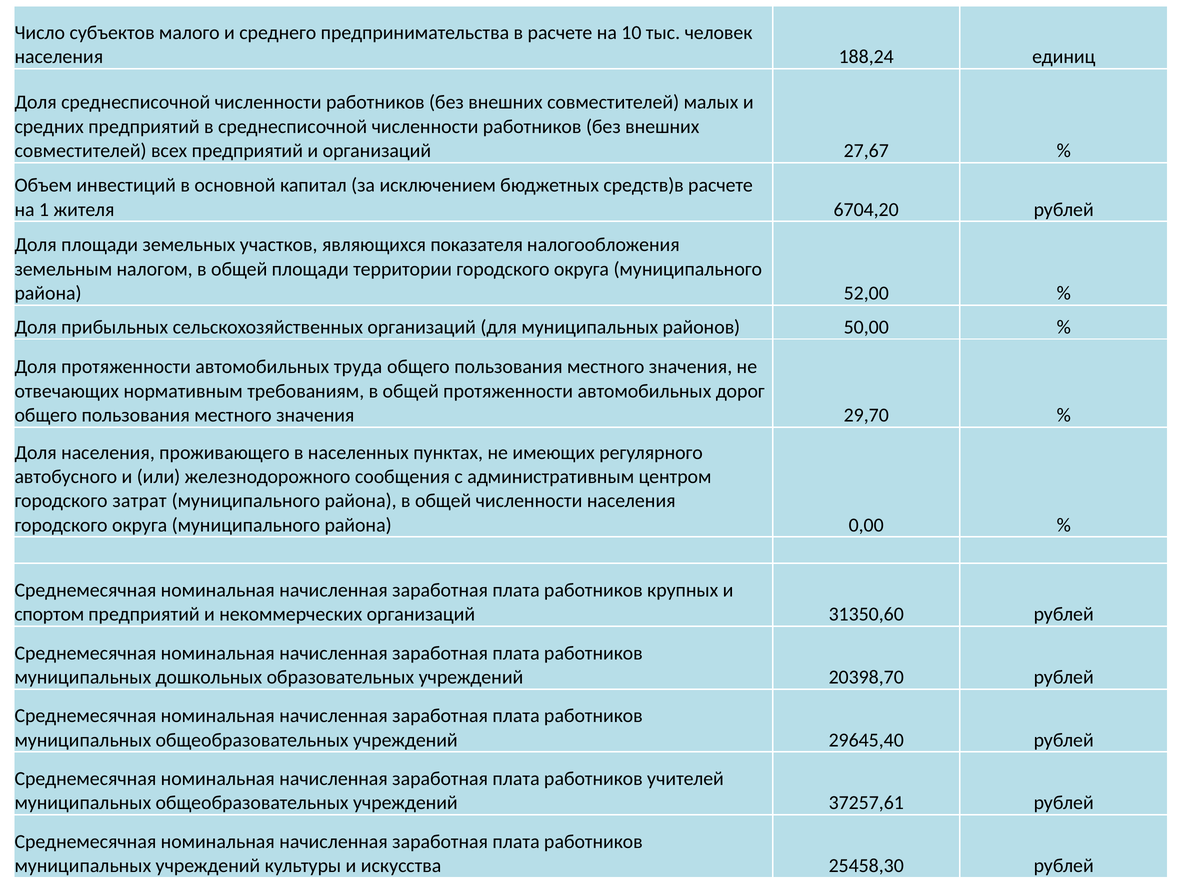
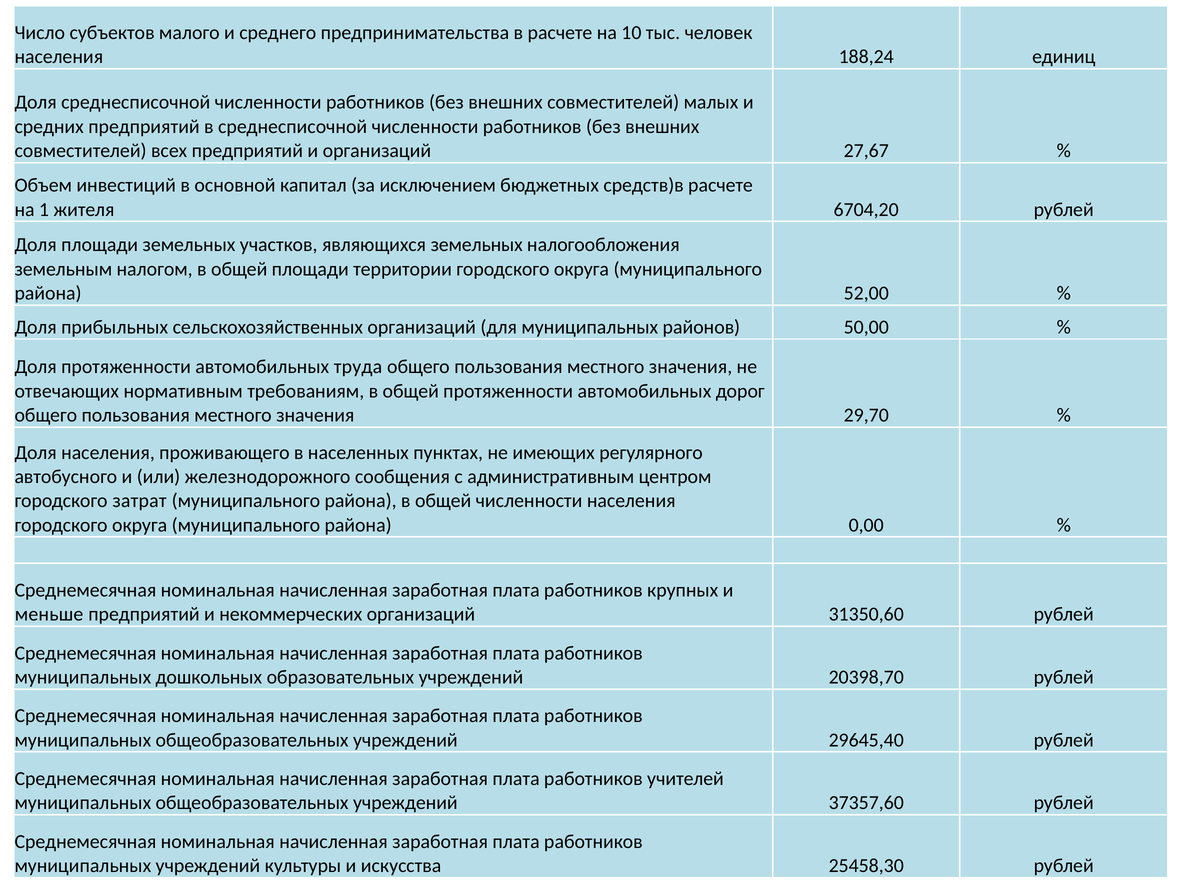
являющихся показателя: показателя -> земельных (477, 245)
спортом: спортом -> меньше (49, 615)
37257,61: 37257,61 -> 37357,60 (866, 803)
